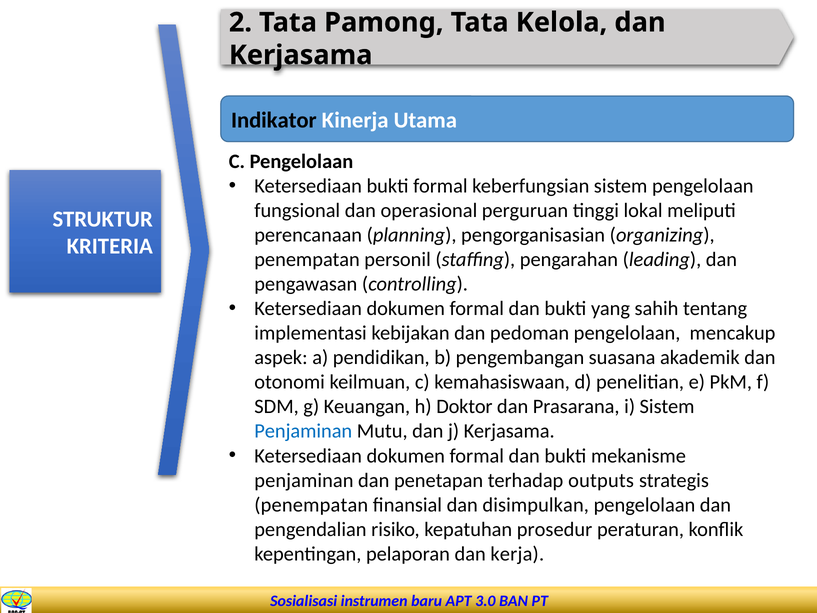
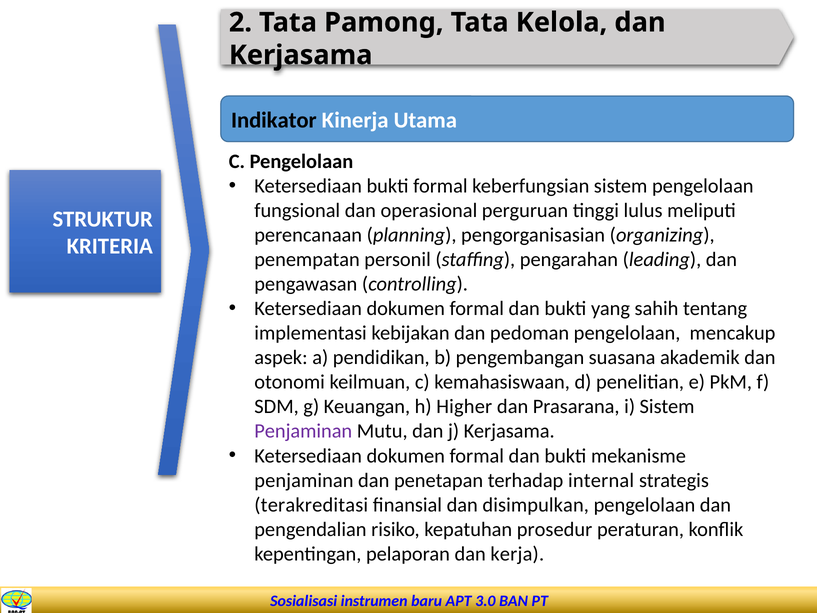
lokal: lokal -> lulus (643, 210)
Doktor: Doktor -> Higher (464, 407)
Penjaminan colour: blue -> purple (303, 431)
outputs: outputs -> internal (601, 480)
penempatan: penempatan -> terakreditasi (311, 505)
